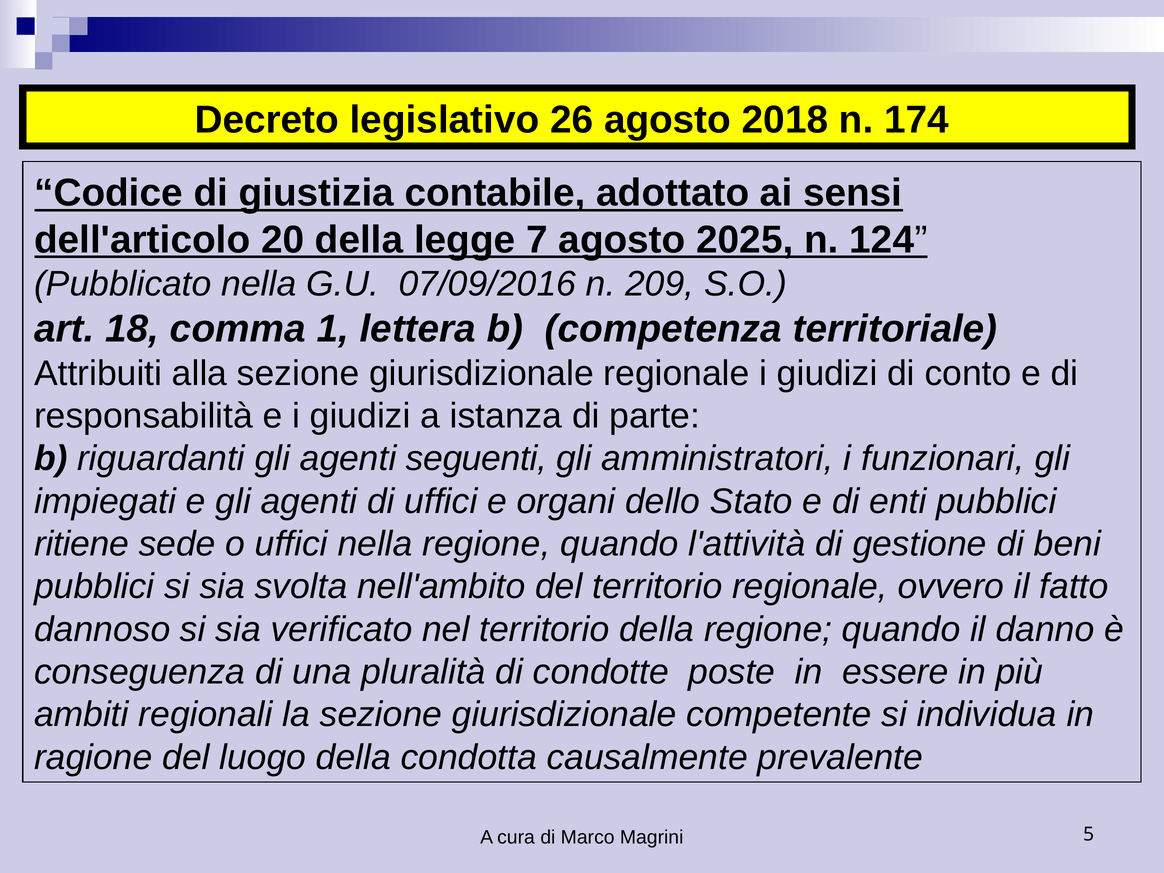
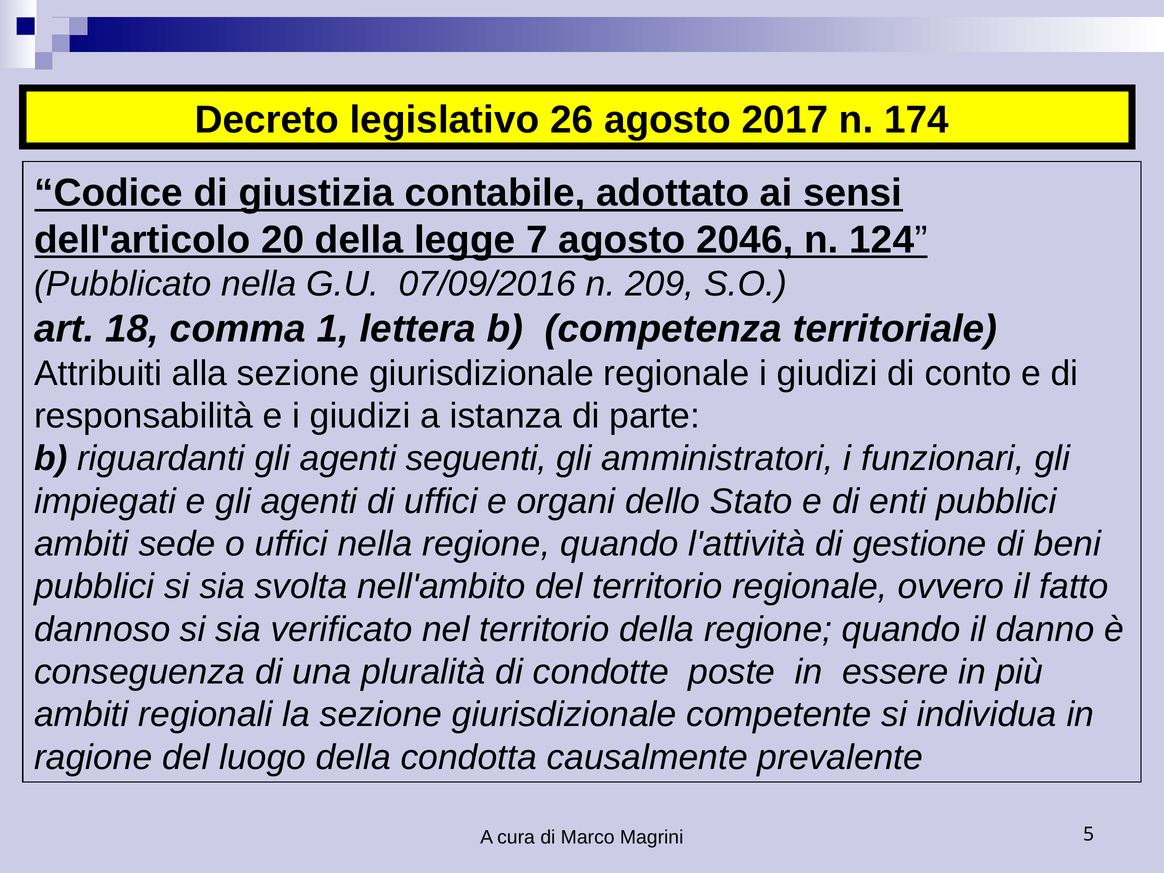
2018: 2018 -> 2017 (785, 120)
2025: 2025 -> 2046 (745, 240)
ritiene: ritiene -> ambiti (82, 544)
